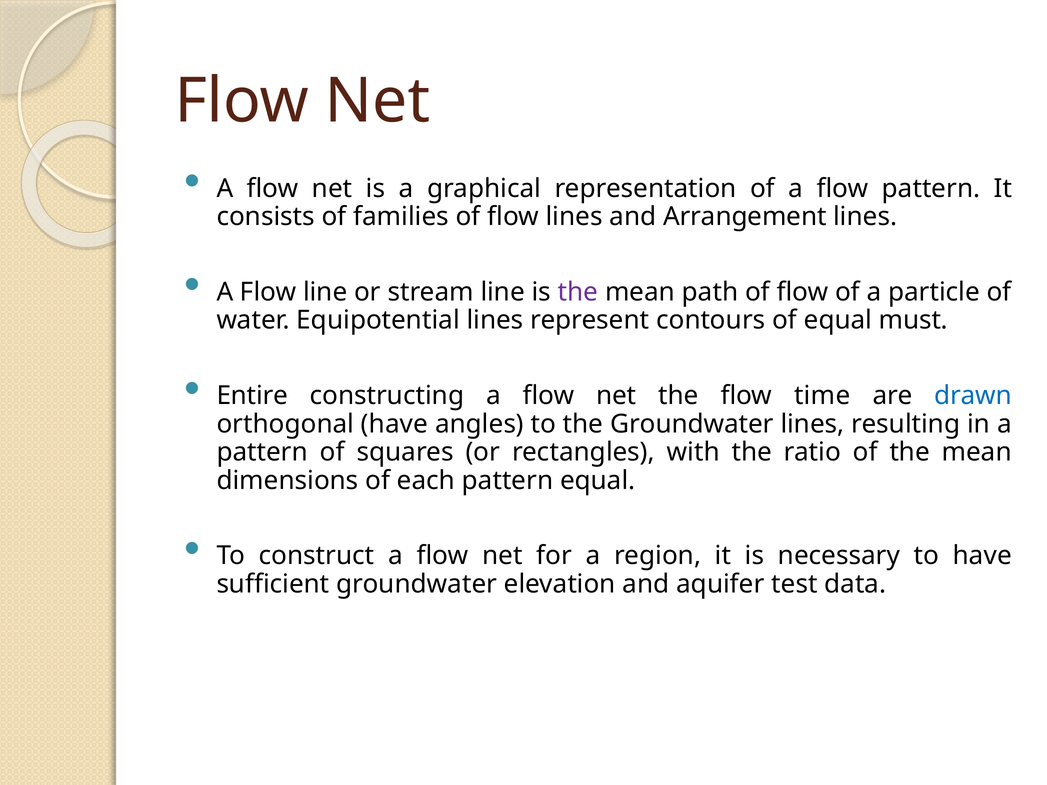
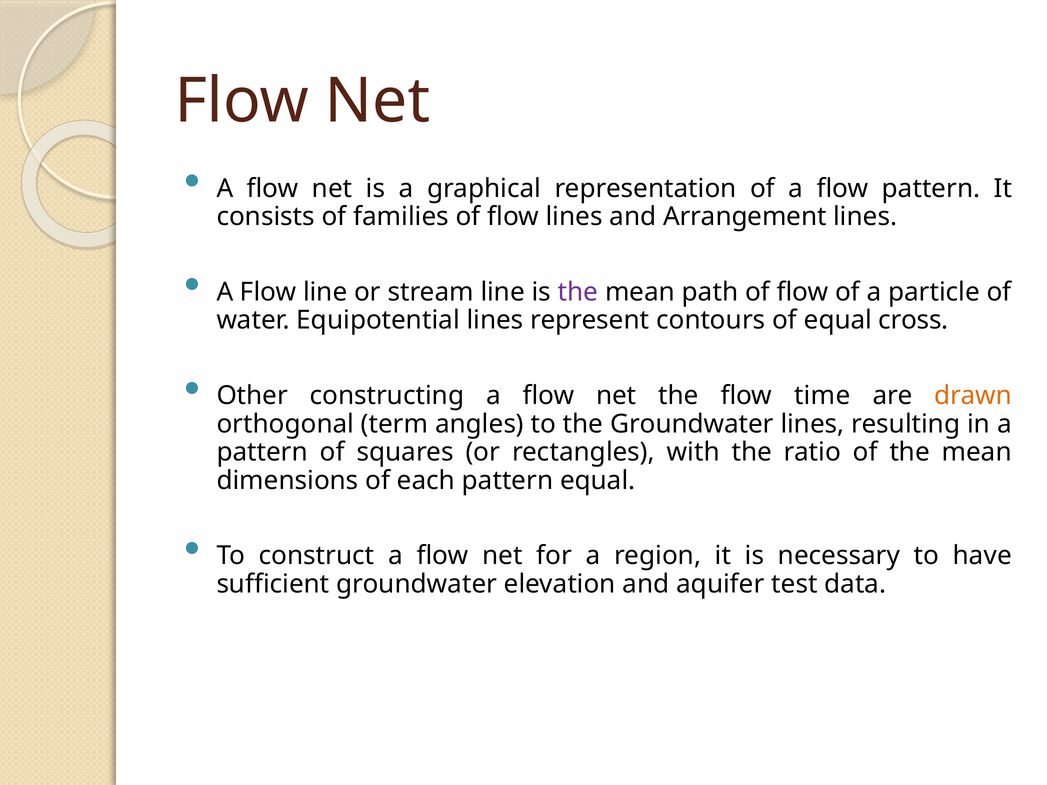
must: must -> cross (913, 320)
Entire: Entire -> Other (252, 396)
drawn colour: blue -> orange (973, 396)
orthogonal have: have -> term (395, 424)
